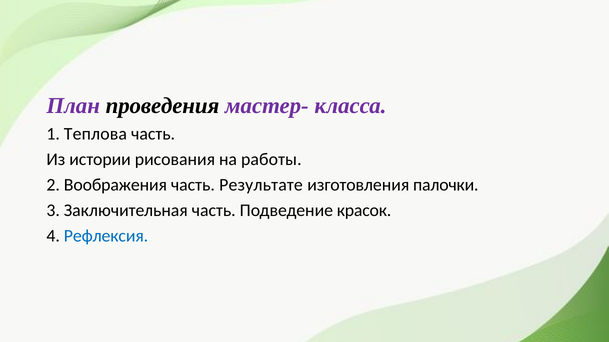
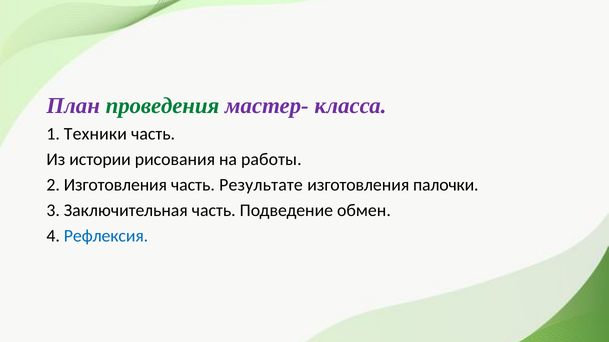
проведения colour: black -> green (162, 106)
Теплова: Теплова -> Техники (95, 134)
2 Воображения: Воображения -> Изготовления (115, 185)
красок: красок -> обмен (364, 211)
